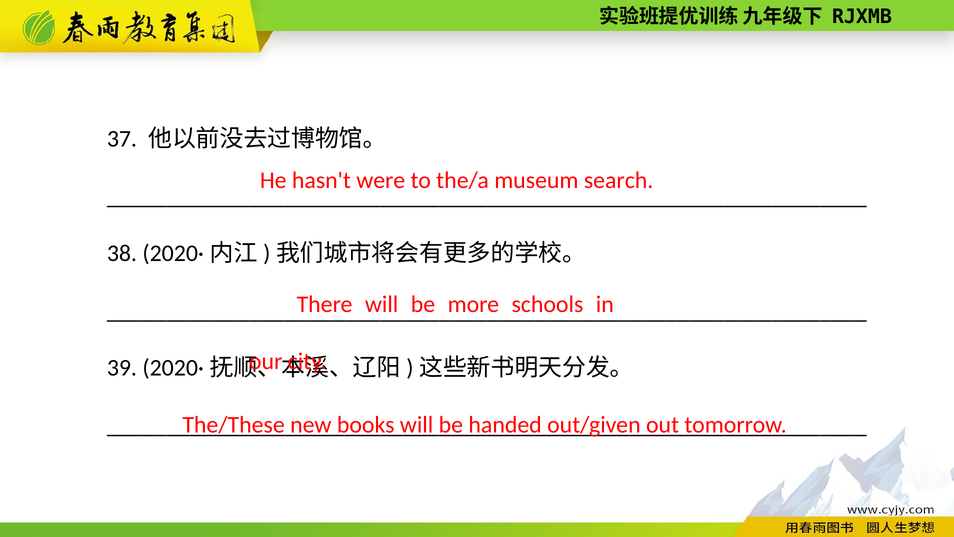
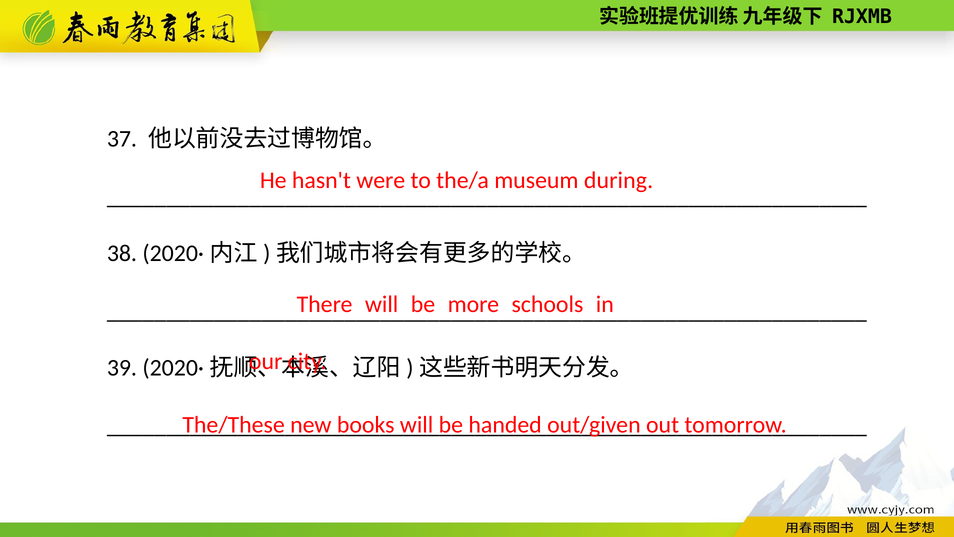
search: search -> during (619, 180)
